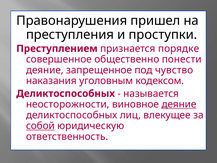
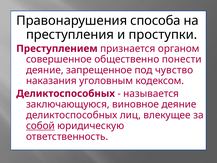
пришел: пришел -> способа (155, 21)
порядке: порядке -> органом (179, 49)
неосторожности: неосторожности -> заключающуюся (68, 104)
деяние underline: present -> none (179, 104)
